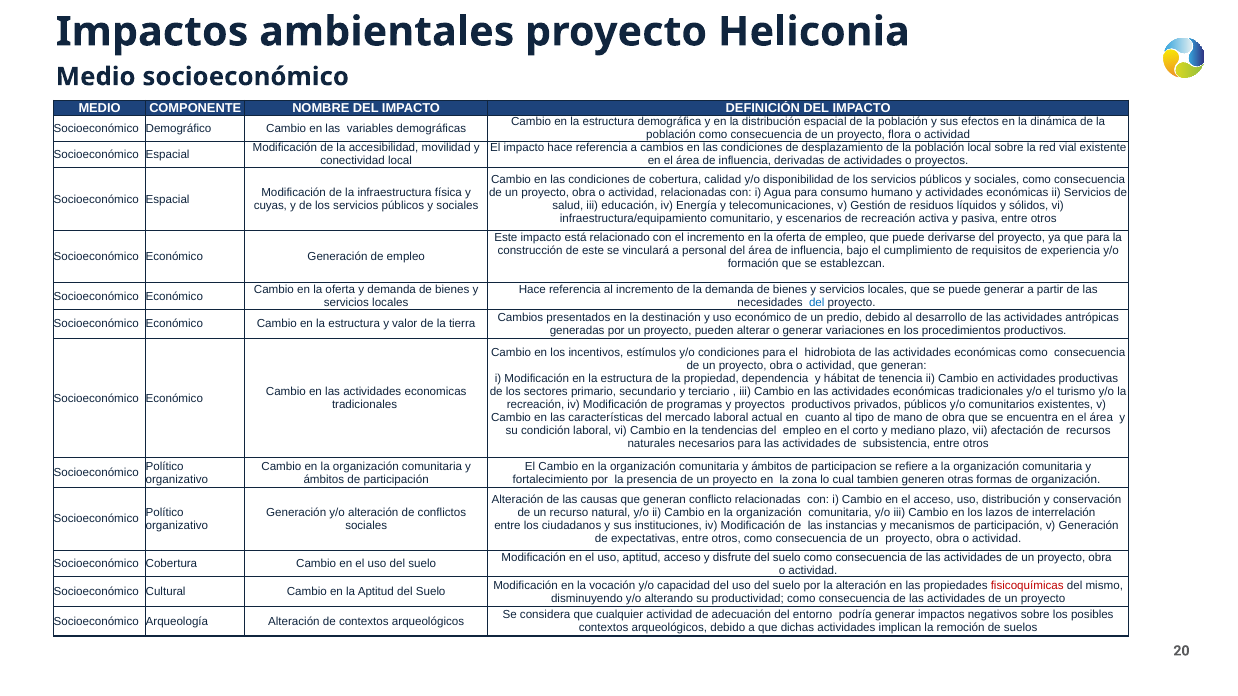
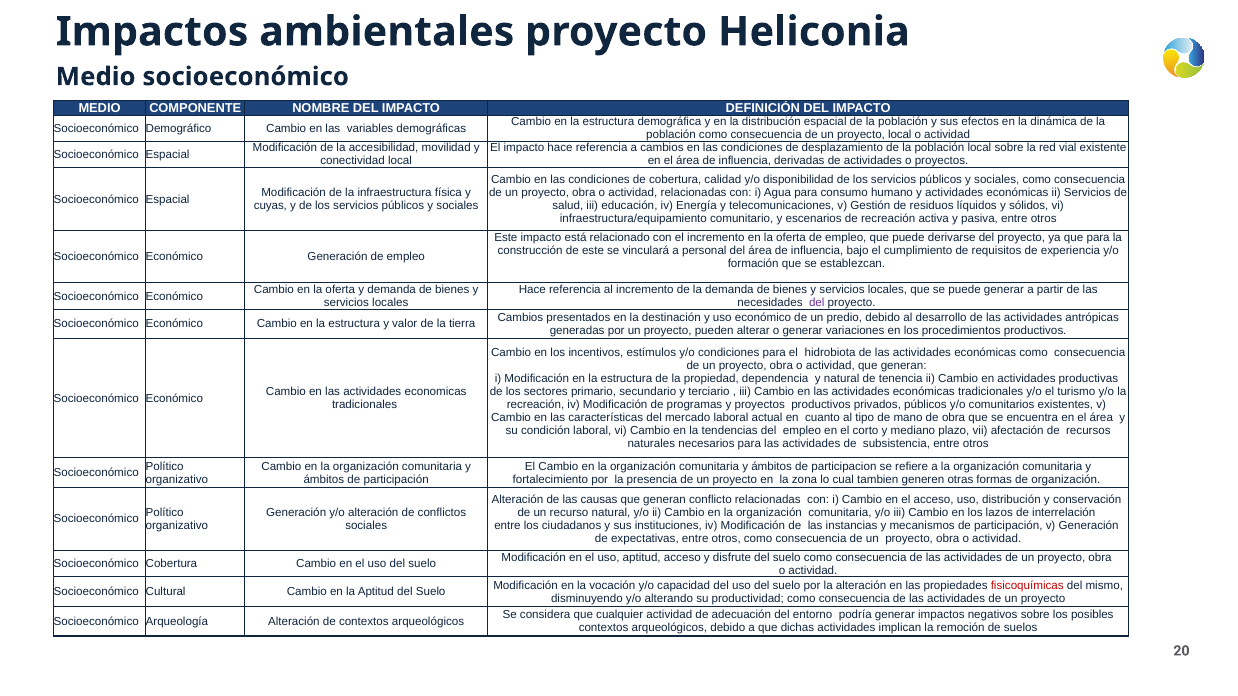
proyecto flora: flora -> local (900, 135)
del colour: blue -> purple (817, 303)
y hábitat: hábitat -> natural (842, 379)
